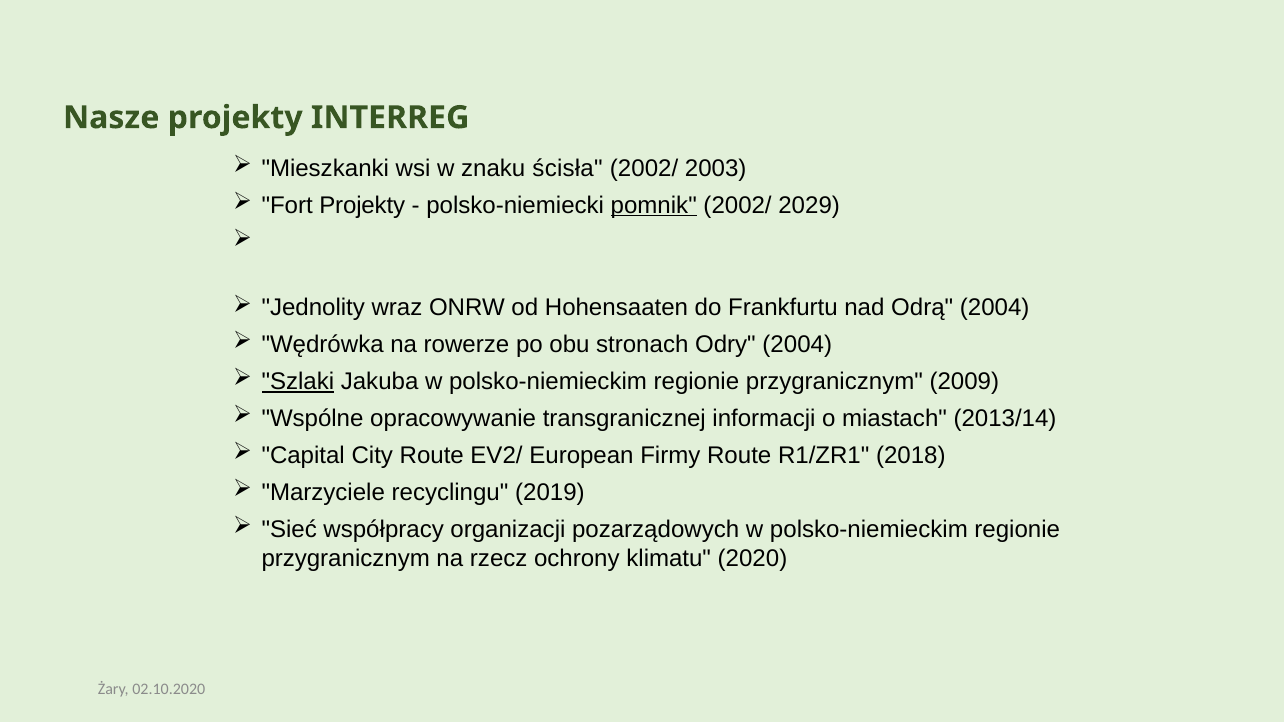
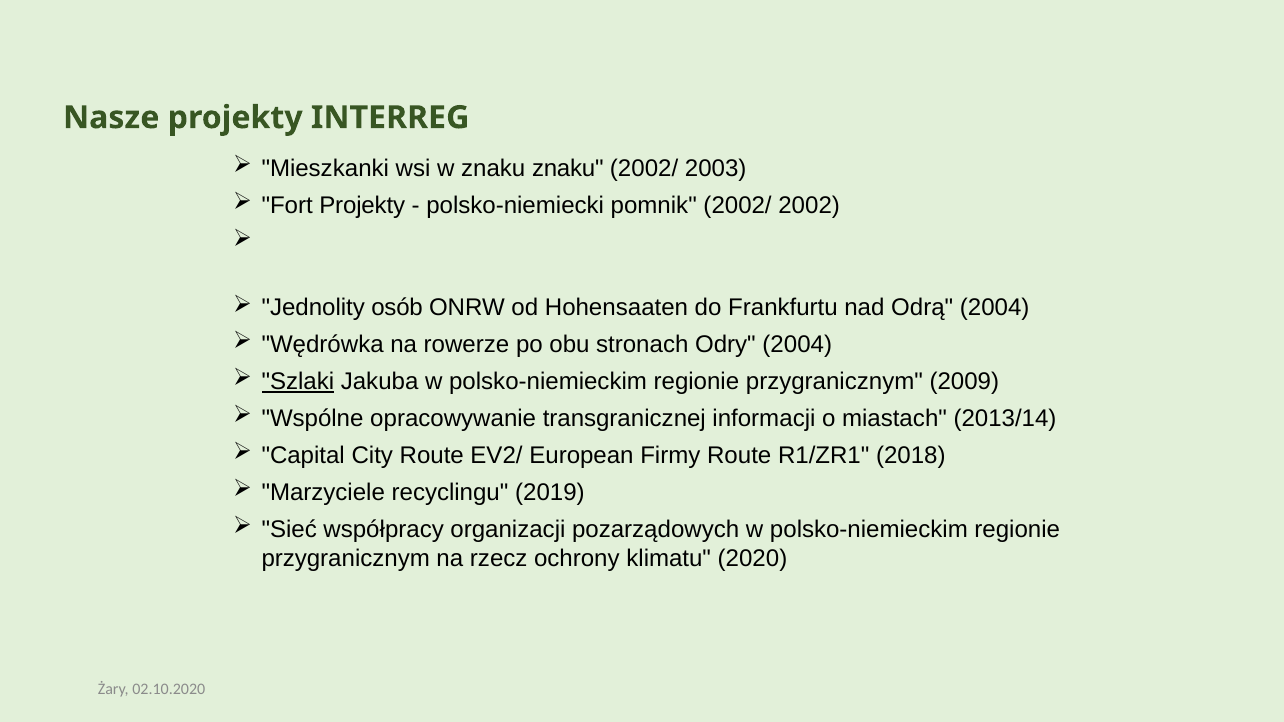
znaku ścisła: ścisła -> znaku (568, 168)
pomnik underline: present -> none (654, 205)
2029: 2029 -> 2002 (809, 205)
wraz: wraz -> osób (397, 308)
